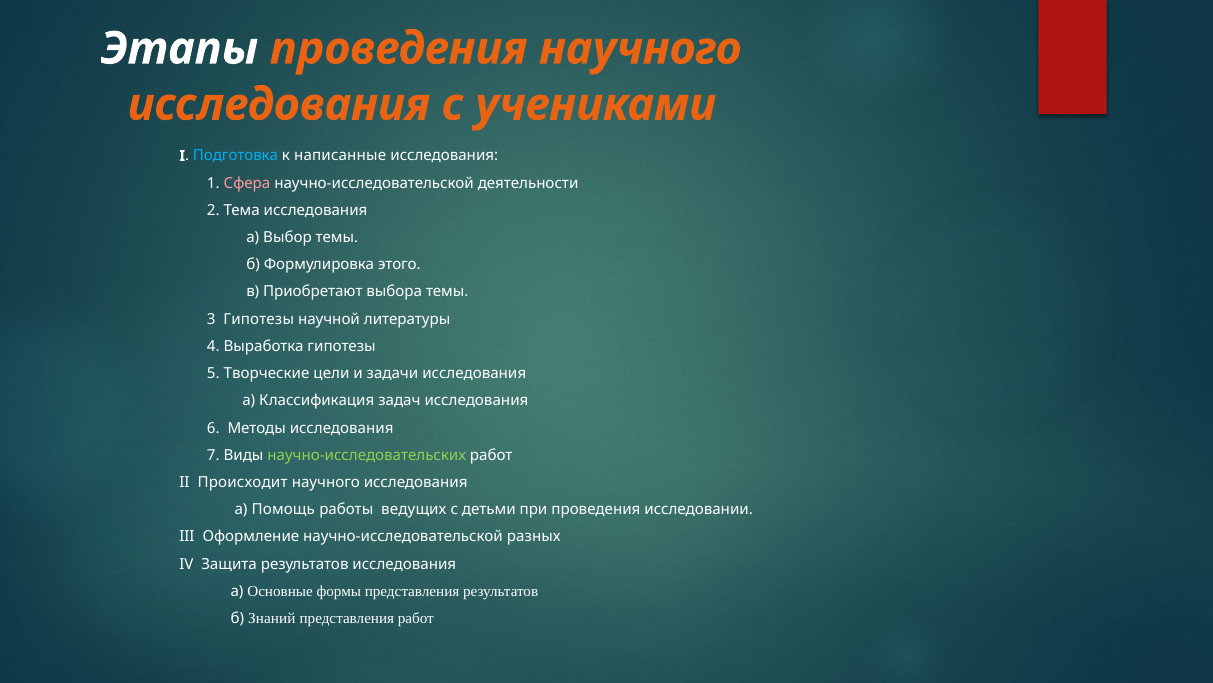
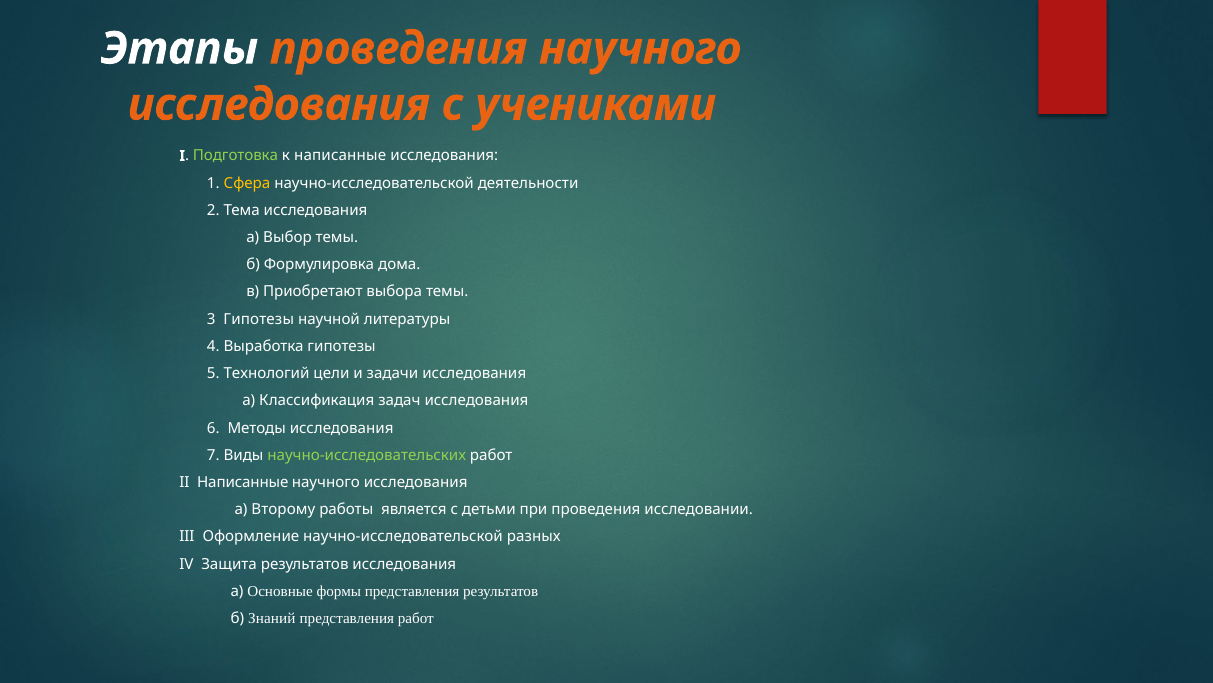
Подготовка colour: light blue -> light green (236, 156)
Сфера colour: pink -> yellow (247, 183)
этого: этого -> дома (399, 264)
Творческие: Творческие -> Технологий (267, 373)
II Происходит: Происходит -> Написанные (243, 482)
Помощь: Помощь -> Второму (283, 509)
ведущих: ведущих -> является (414, 509)
